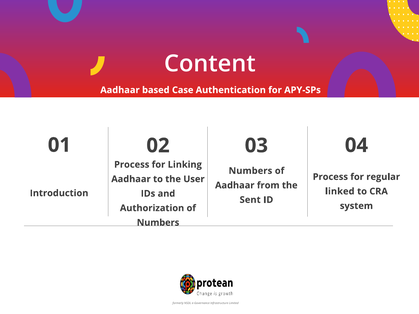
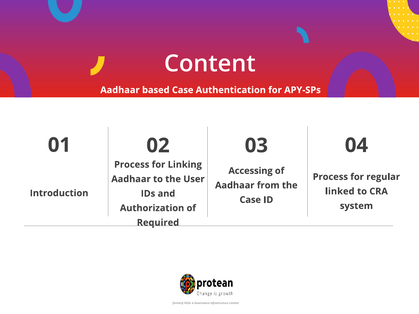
Numbers: Numbers -> Accessing (251, 171)
Sent: Sent -> Case (250, 200)
Numbers: Numbers -> Required (158, 223)
